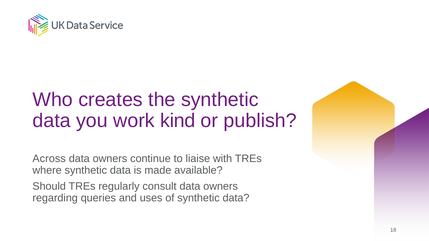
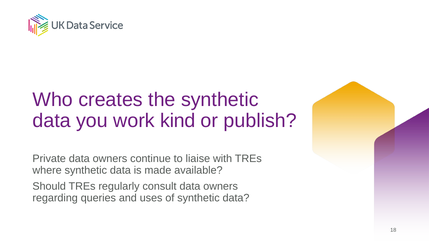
Across: Across -> Private (49, 159)
